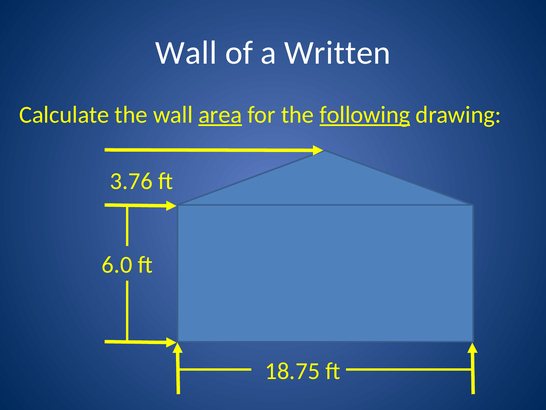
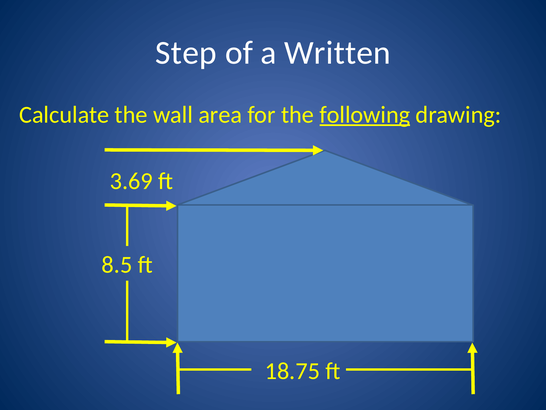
Wall: Wall -> Step (186, 53)
area underline: present -> none (220, 115)
3.76: 3.76 -> 3.69 (131, 181)
6.0: 6.0 -> 8.5 (117, 265)
